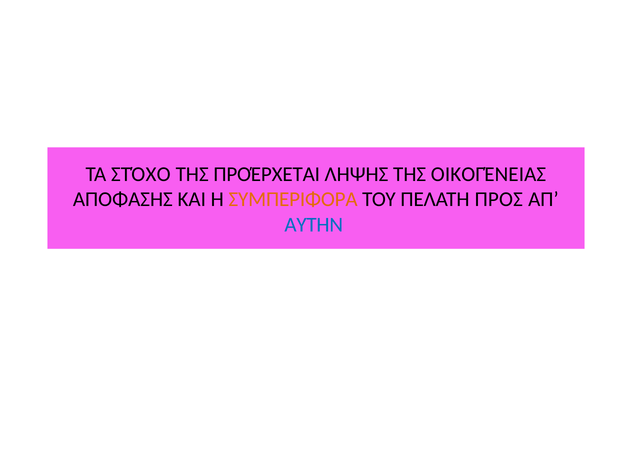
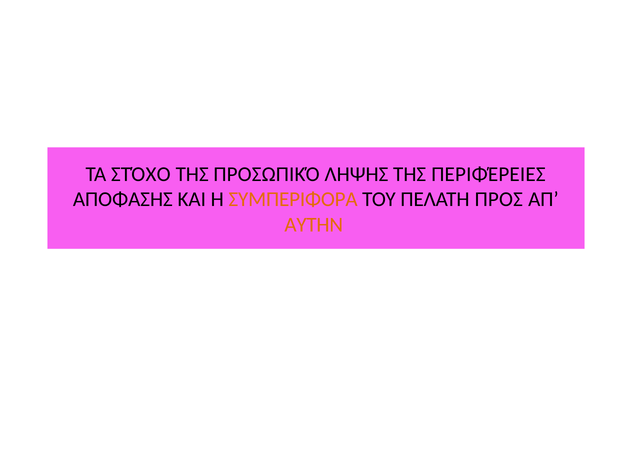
ΠΡΟΈΡΧΕΤΑΙ: ΠΡΟΈΡΧΕΤΑΙ -> ΠΡΟΣΩΠΙΚΌ (267, 174)
ΟΙΚΟΓΈΝΕΙΑΣ: ΟΙΚΟΓΈΝΕΙΑΣ -> ΠΕΡΙΦΈΡΕΙΕΣ (488, 174)
ΑΥΤΗΝ colour: blue -> orange (314, 225)
